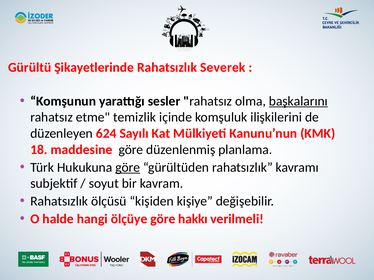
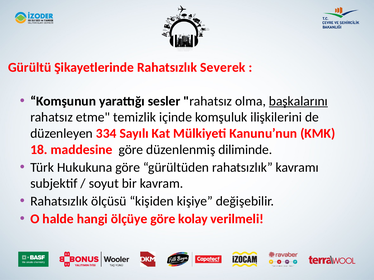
624: 624 -> 334 (106, 134)
planlama: planlama -> diliminde (245, 150)
göre underline: present -> none (128, 168)
hakkı: hakkı -> kolay (193, 219)
